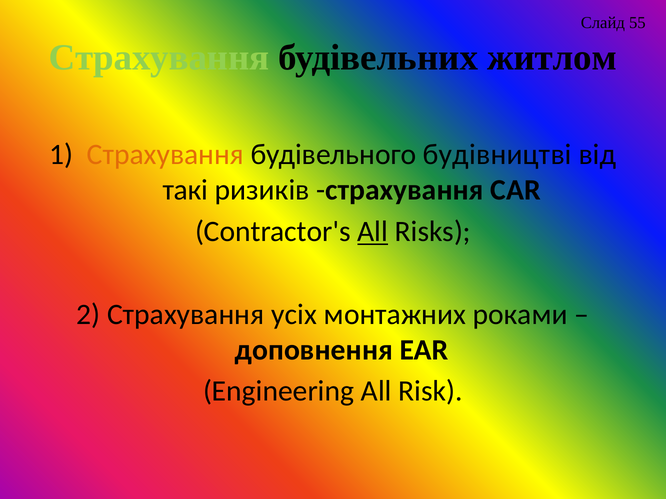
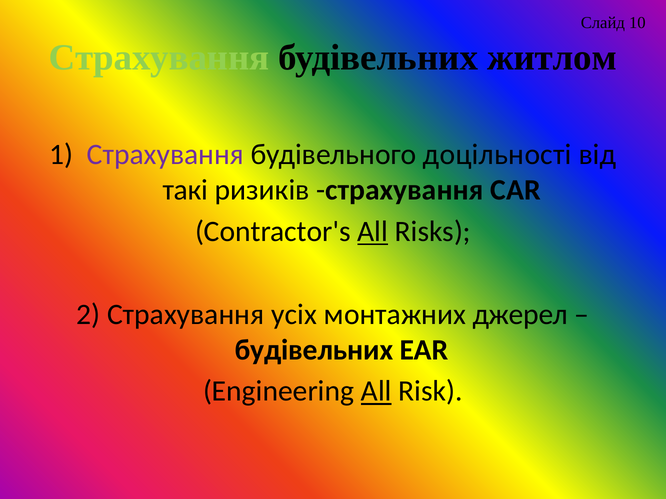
55: 55 -> 10 (637, 23)
Страхування colour: orange -> purple (165, 155)
будівництві: будівництві -> доцільності (497, 155)
роками: роками -> джерел (520, 315)
доповнення: доповнення -> будівельних (314, 350)
All underline: none -> present (376, 392)
